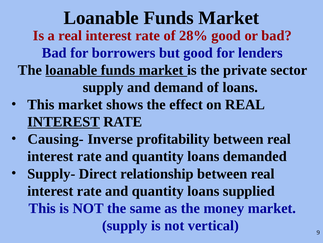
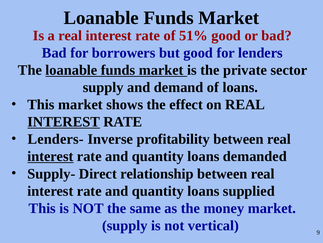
28%: 28% -> 51% (193, 35)
Causing-: Causing- -> Lenders- (56, 139)
interest underline: none -> present (50, 156)
